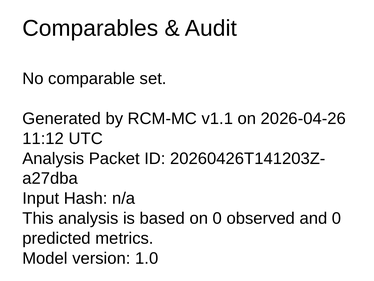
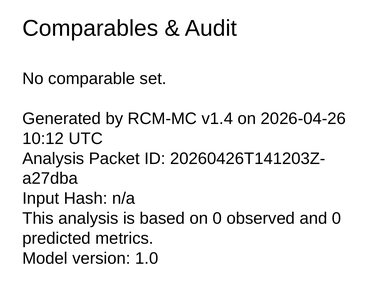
v1.1: v1.1 -> v1.4 (217, 118)
11:12: 11:12 -> 10:12 (43, 138)
